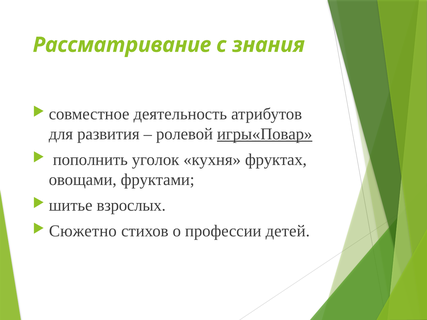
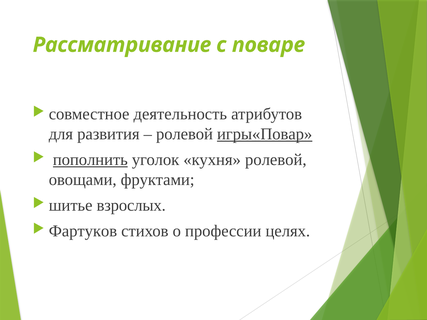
знания: знания -> поваре (268, 45)
пополнить underline: none -> present (90, 160)
кухня фруктах: фруктах -> ролевой (276, 160)
Сюжетно: Сюжетно -> Фартуков (83, 231)
детей: детей -> целях (288, 231)
